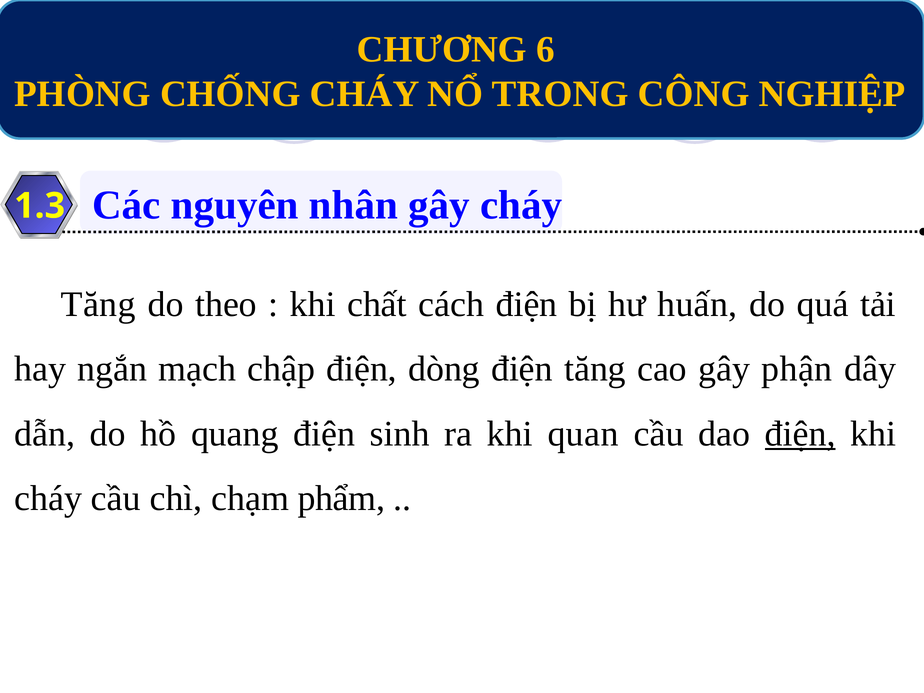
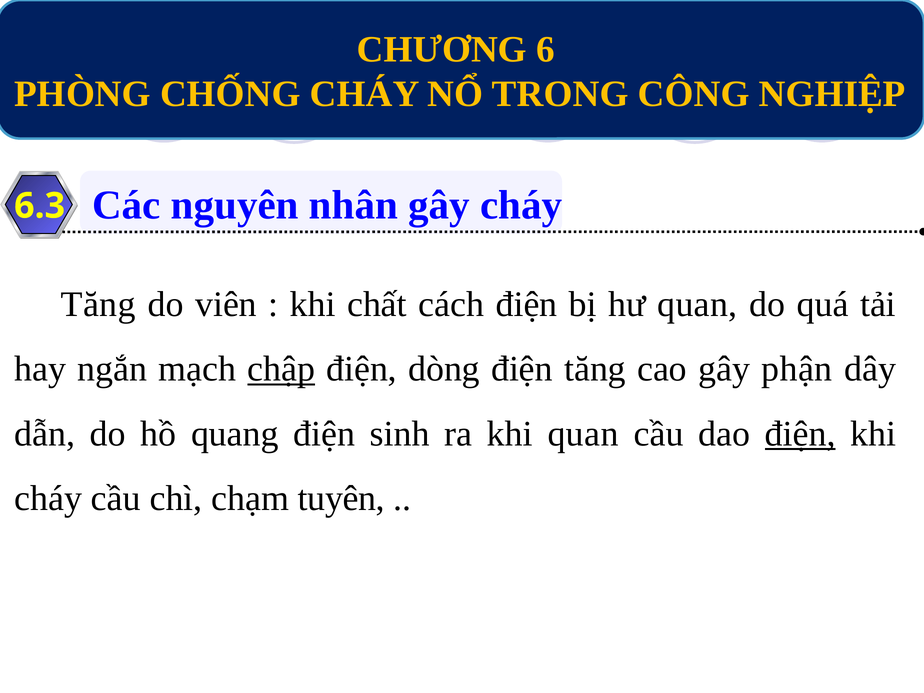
1.3: 1.3 -> 6.3 (40, 206)
theo: theo -> viên (226, 304)
hư huấn: huấn -> quan (697, 304)
chập underline: none -> present (281, 369)
phẩm: phẩm -> tuyên (341, 498)
